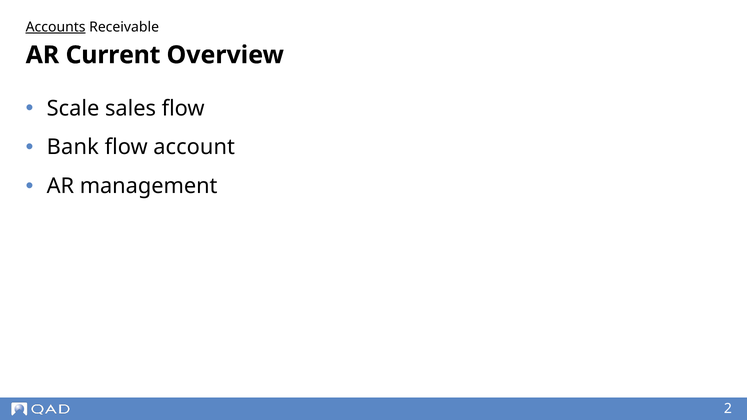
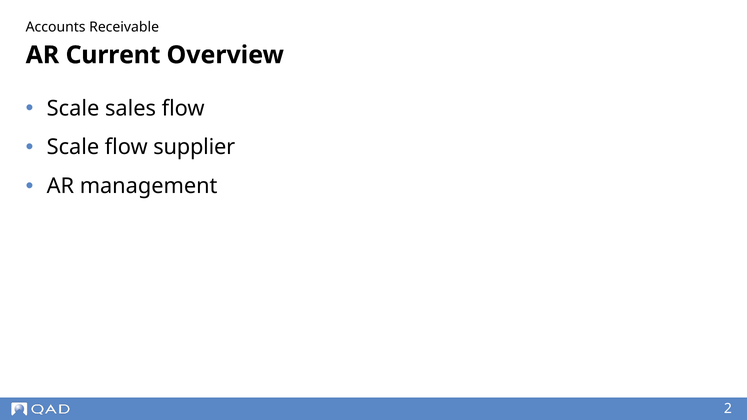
Accounts underline: present -> none (56, 27)
Bank: Bank -> Scale (73, 147)
account: account -> supplier (194, 147)
